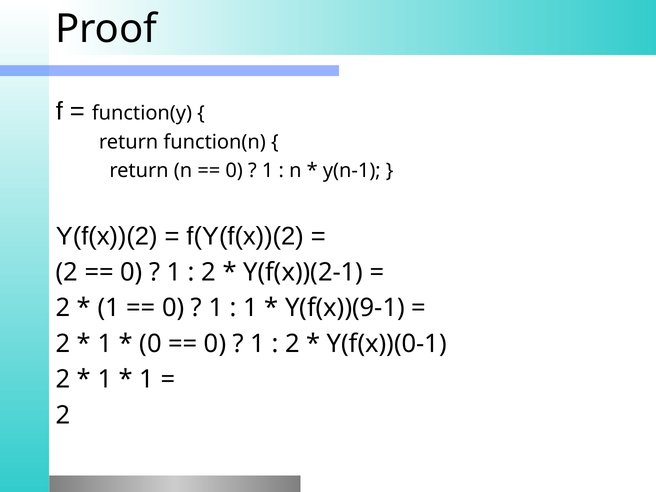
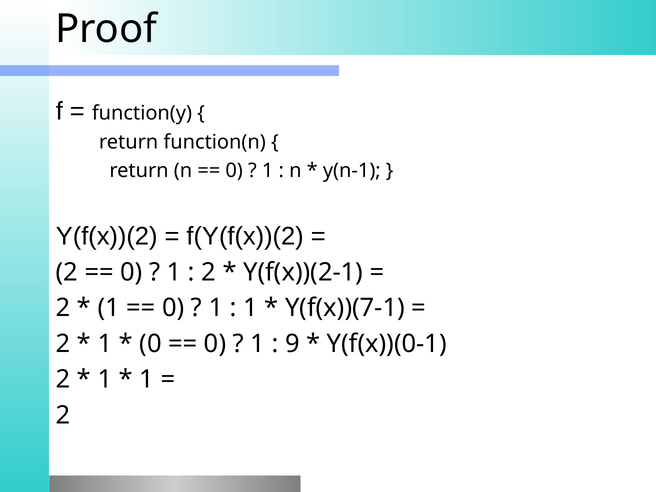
Y(f(x))(9-1: Y(f(x))(9-1 -> Y(f(x))(7-1 (345, 308)
2: 2 -> 9 (292, 344)
